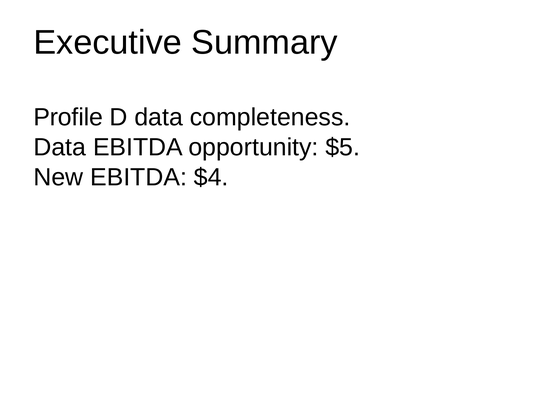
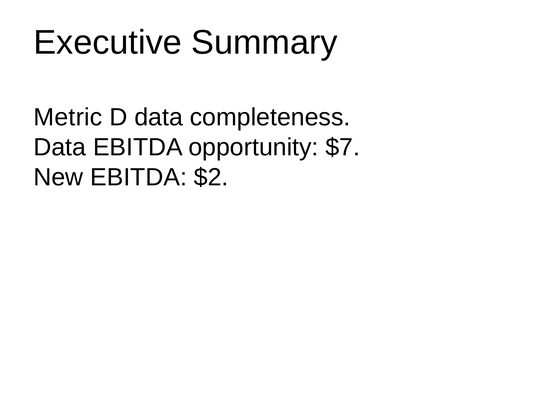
Profile: Profile -> Metric (68, 117)
$5: $5 -> $7 (343, 147)
$4: $4 -> $2 (211, 177)
